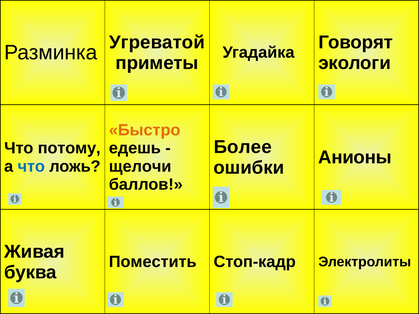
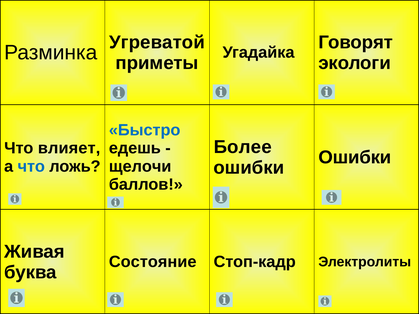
Быстро colour: orange -> blue (145, 130)
потому: потому -> влияет (69, 148)
Анионы: Анионы -> Ошибки (355, 157)
Поместить: Поместить -> Состояние (153, 262)
